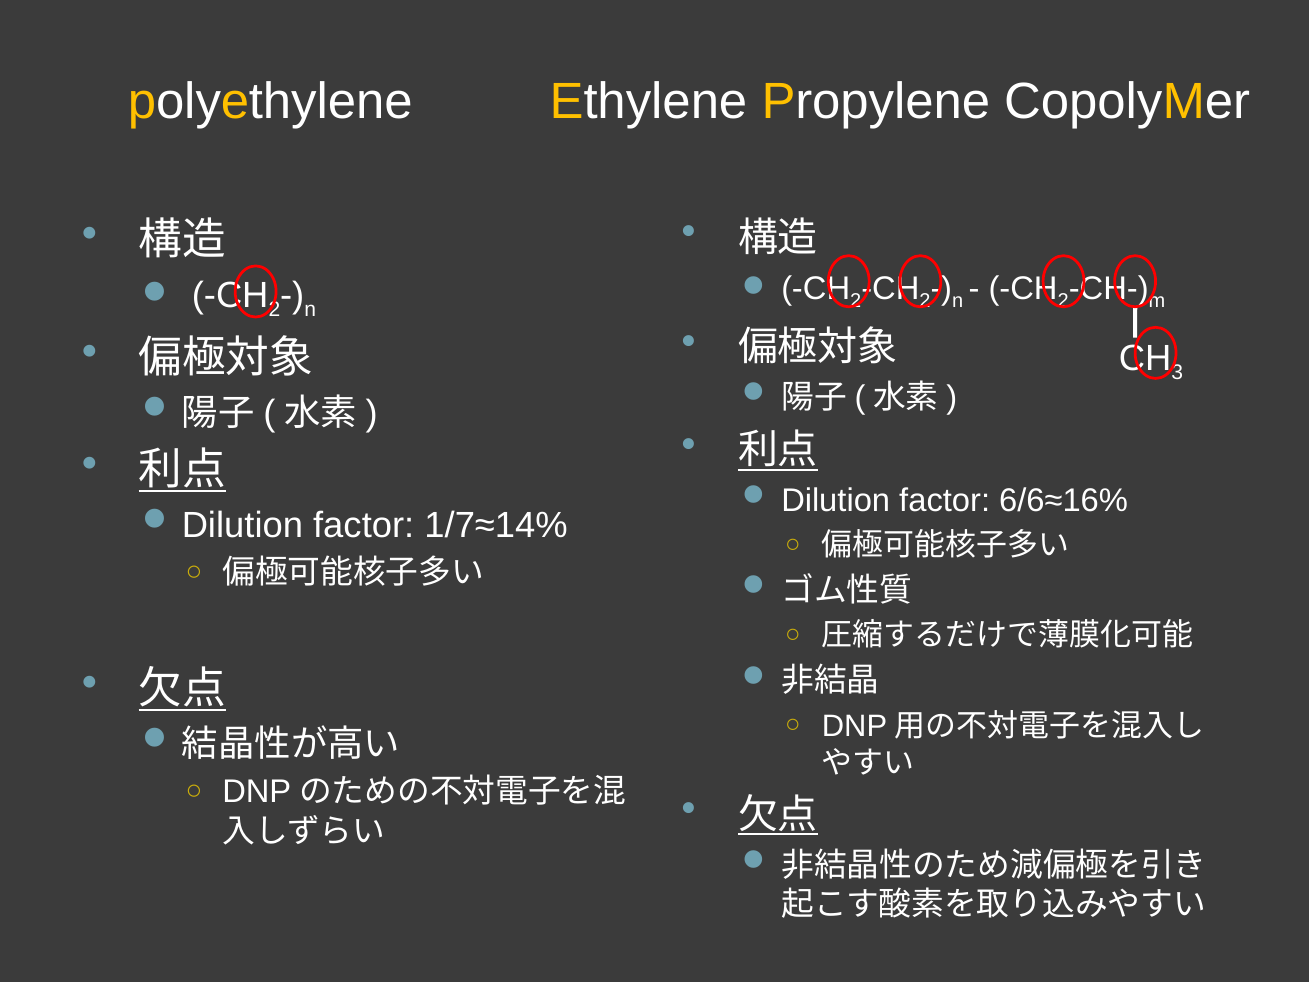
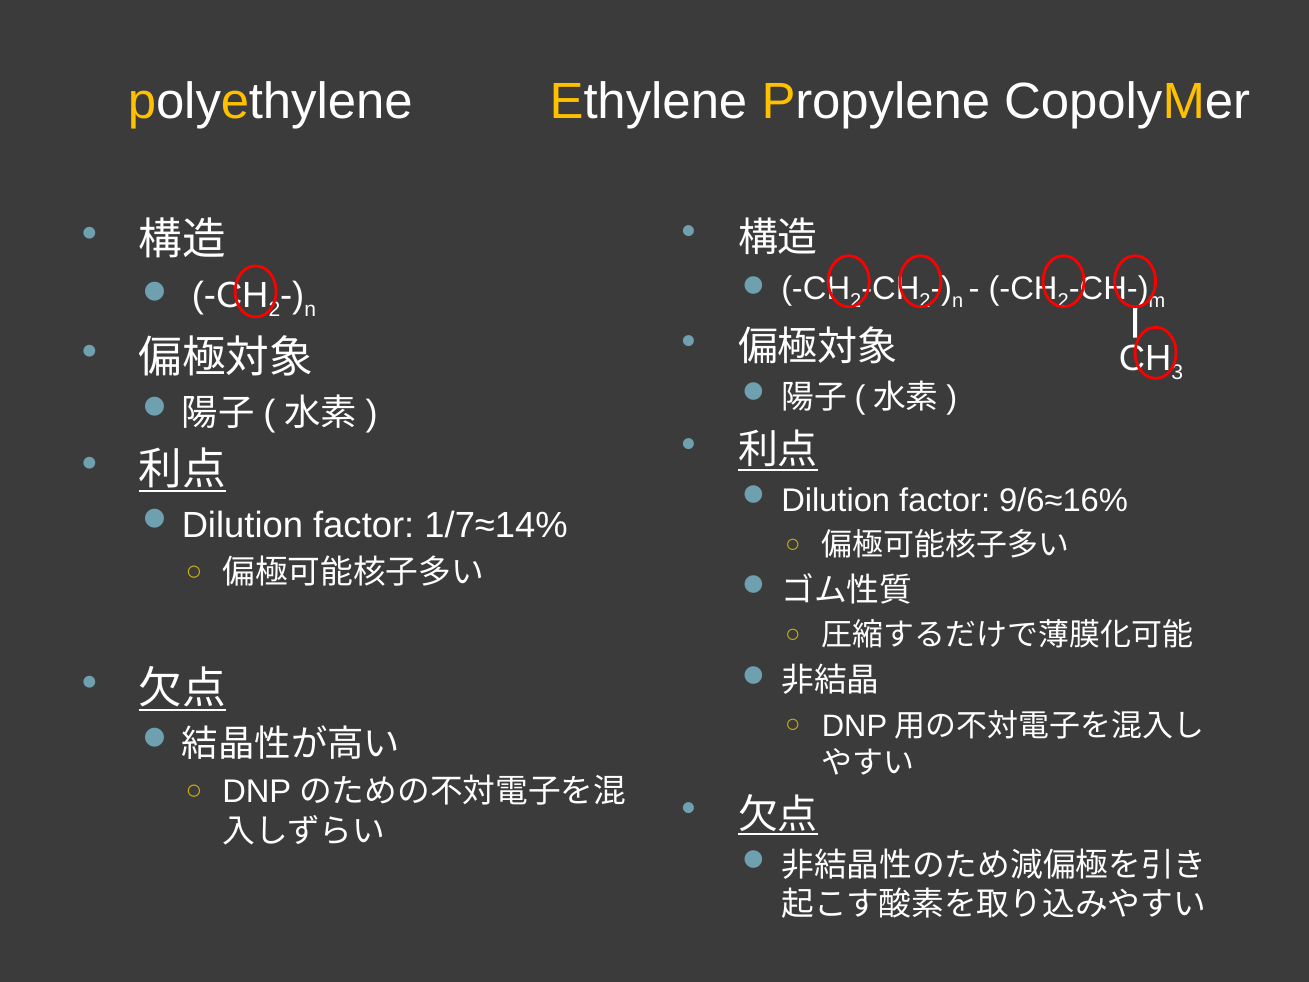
6/6≈16%: 6/6≈16% -> 9/6≈16% (1064, 501)
